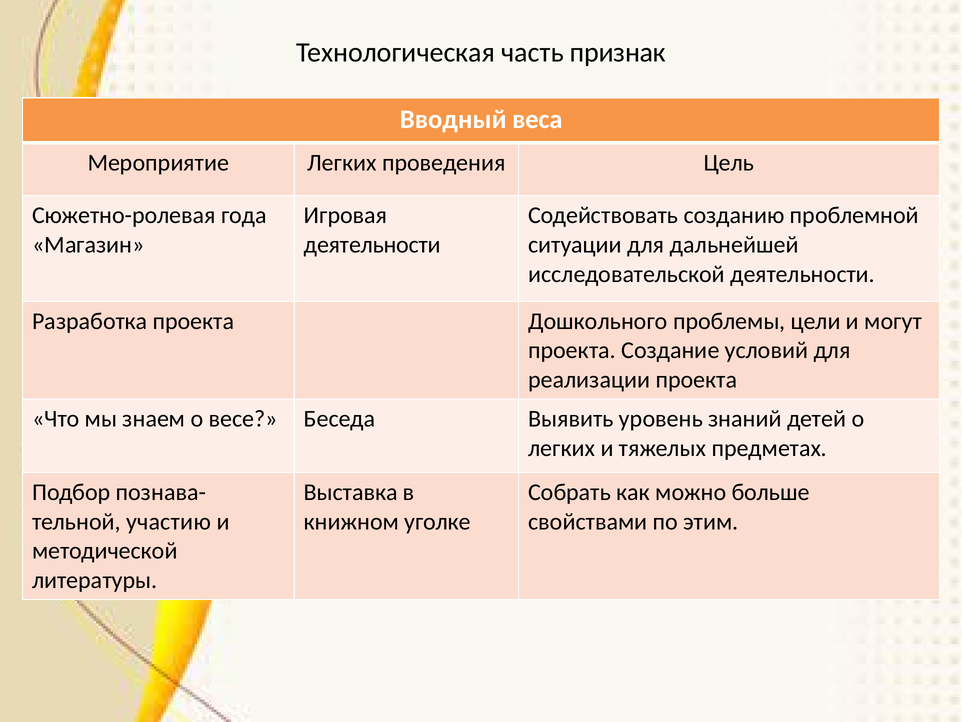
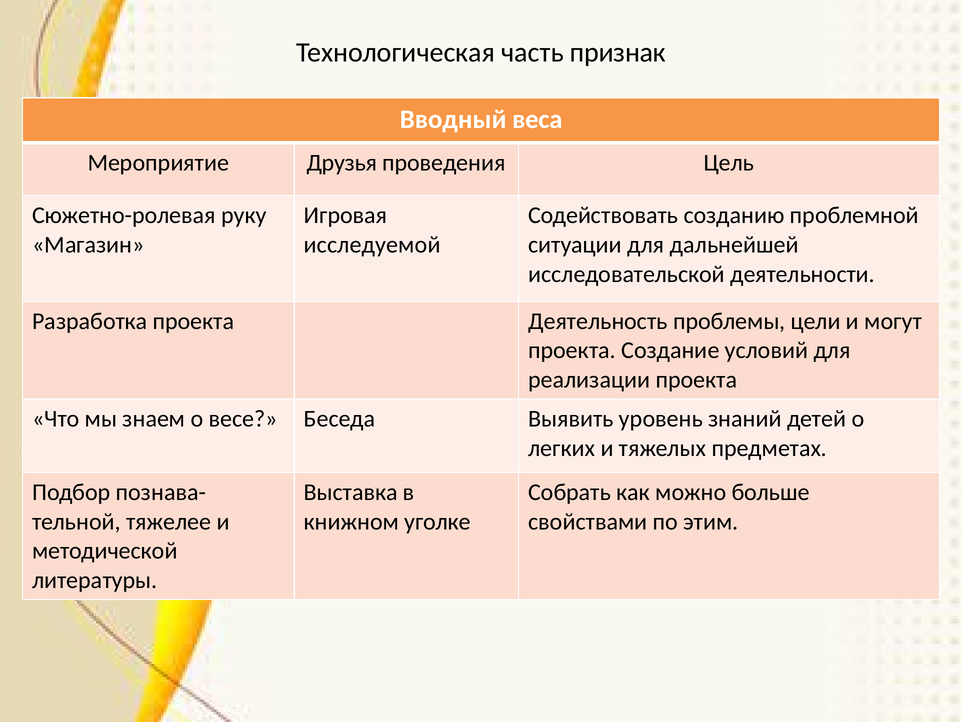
Мероприятие Легких: Легких -> Друзья (342, 163)
года: года -> руку (244, 215)
деятельности: деятельности -> исследуемой (372, 245)
Дошкольного: Дошкольного -> Деятельность (598, 321)
участию: участию -> тяжелее (169, 521)
